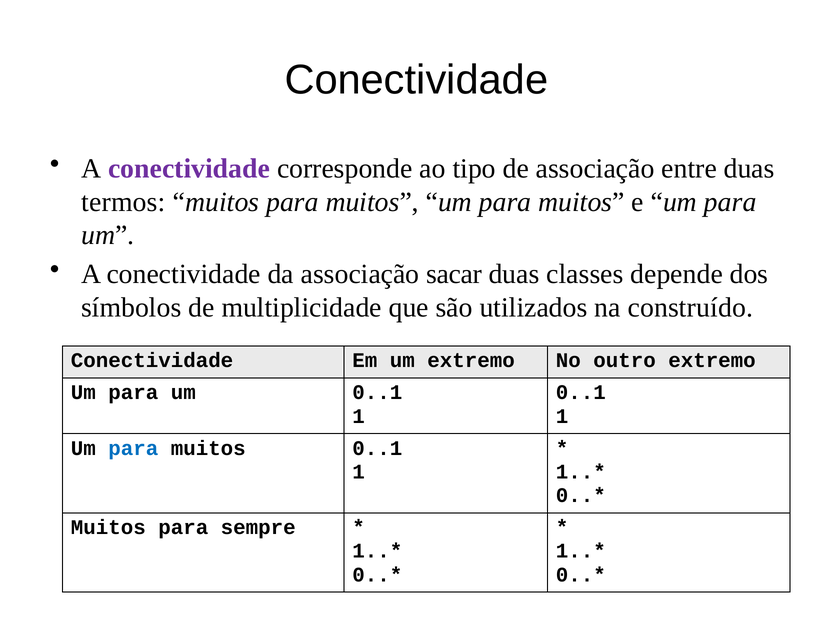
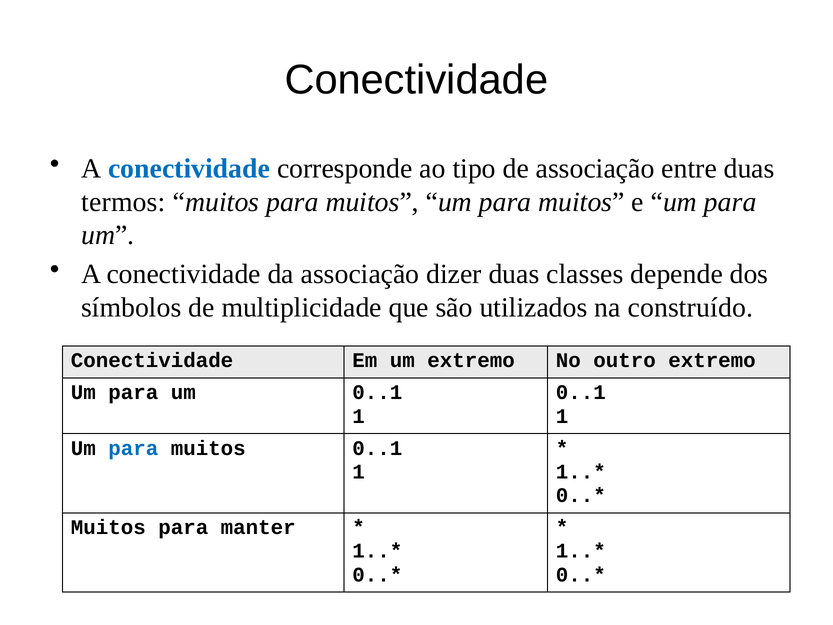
conectividade colour: purple -> blue (189, 169)
sacar: sacar -> dizer (454, 274)
sempre: sempre -> manter (258, 527)
